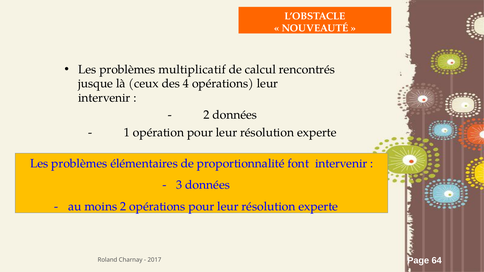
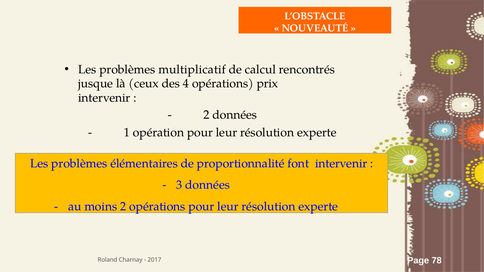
opérations leur: leur -> prix (267, 84)
64: 64 -> 78 (437, 261)
